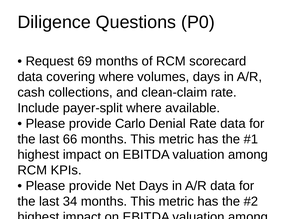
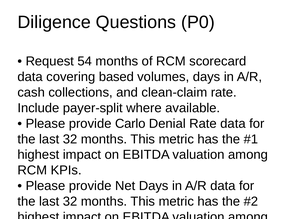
69: 69 -> 54 (85, 61)
covering where: where -> based (116, 77)
66: 66 -> 32 (70, 139)
34: 34 -> 32 (70, 201)
